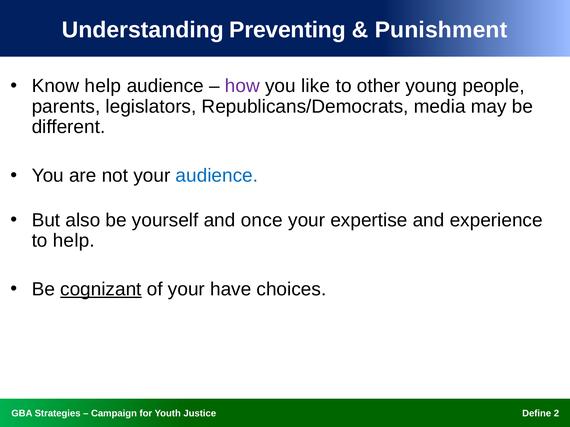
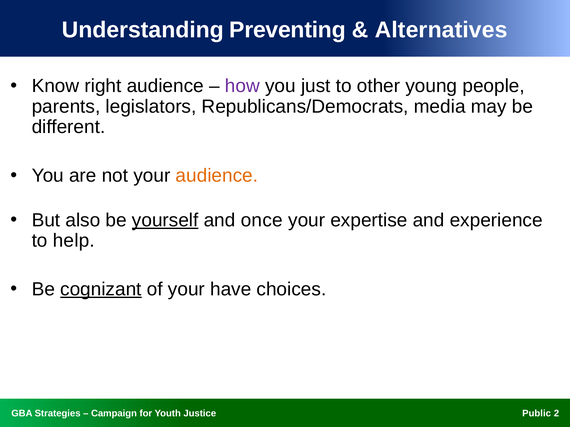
Punishment: Punishment -> Alternatives (441, 30)
Know help: help -> right (103, 86)
like: like -> just (316, 86)
audience colour: blue -> orange (217, 176)
yourself underline: none -> present (165, 220)
Define: Define -> Public (537, 414)
